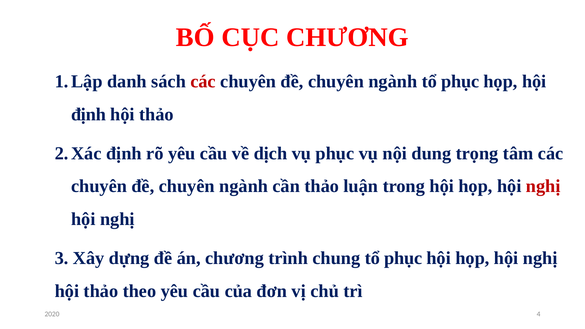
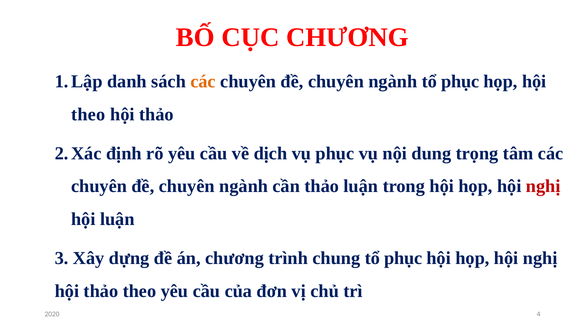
các colour: red -> orange (203, 81)
định: định -> theo (88, 114)
nghị: nghị -> luận (117, 219)
